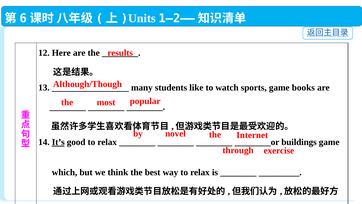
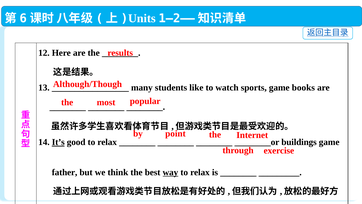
novel: novel -> point (175, 133)
which: which -> father (65, 172)
way underline: none -> present (170, 172)
